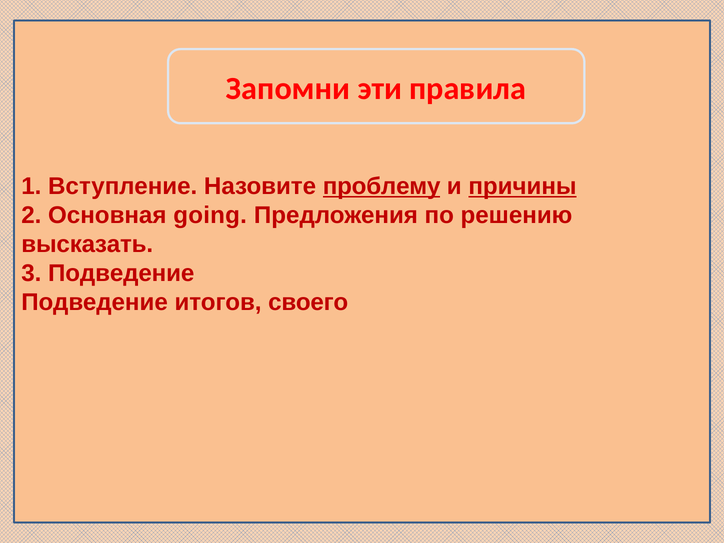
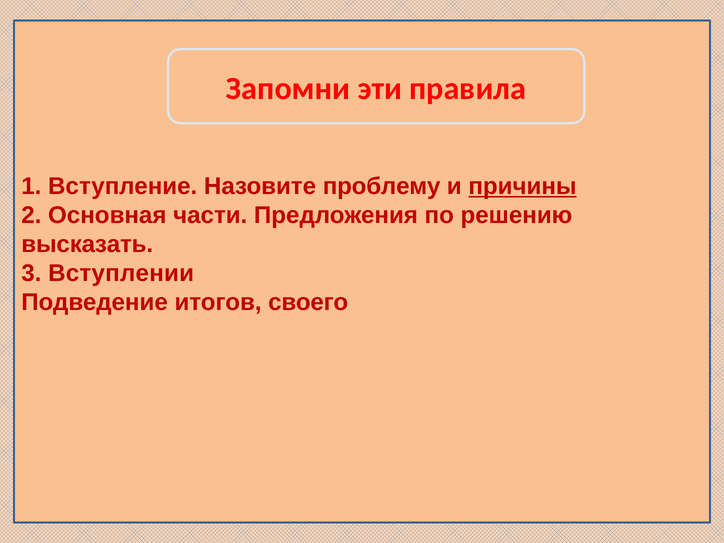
проблему underline: present -> none (382, 186)
going: going -> части (210, 215)
3 Подведение: Подведение -> Вступлении (121, 273)
